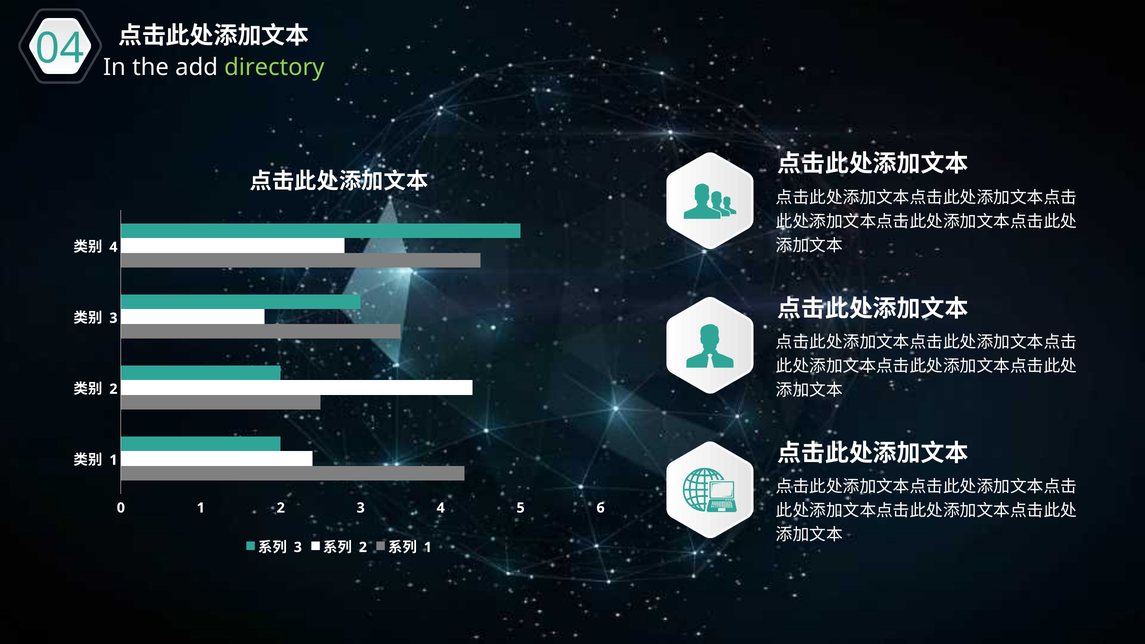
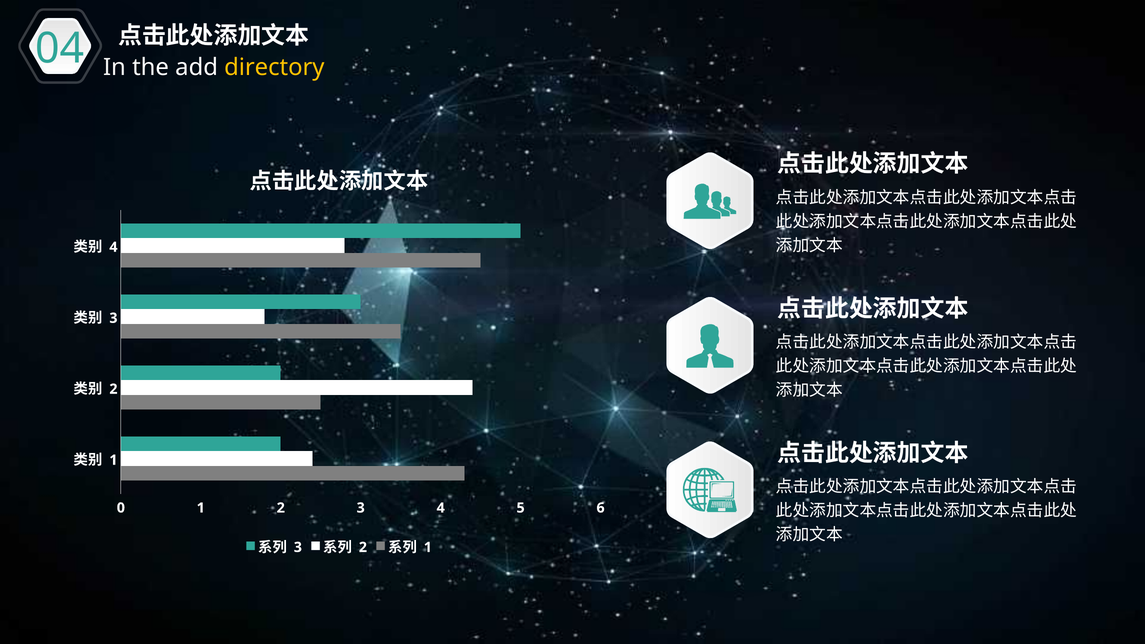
directory colour: light green -> yellow (274, 67)
